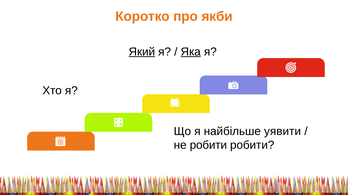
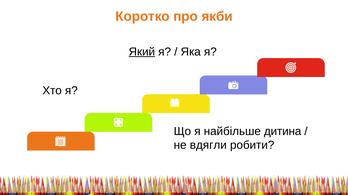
Яка underline: present -> none (191, 52)
уявити: уявити -> дитина (283, 132)
не робити: робити -> вдягли (208, 146)
